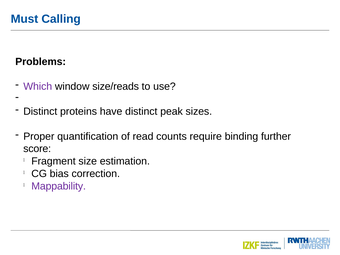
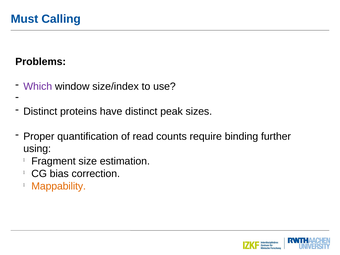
size/reads: size/reads -> size/index (116, 86)
score: score -> using (37, 149)
Mappability colour: purple -> orange (59, 186)
